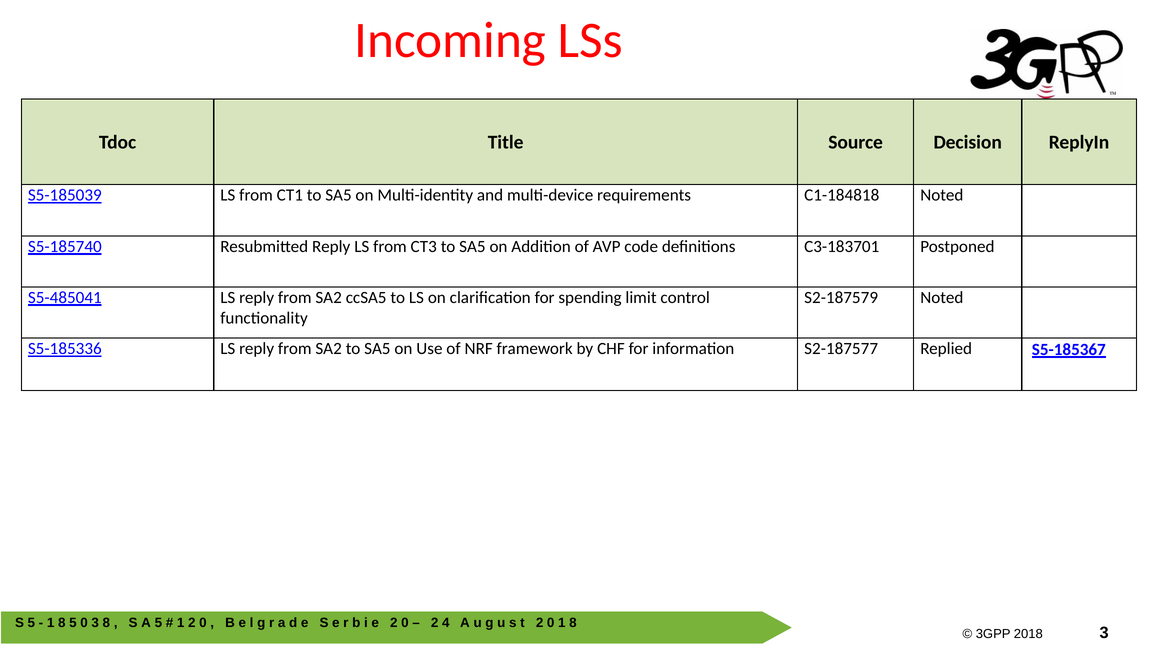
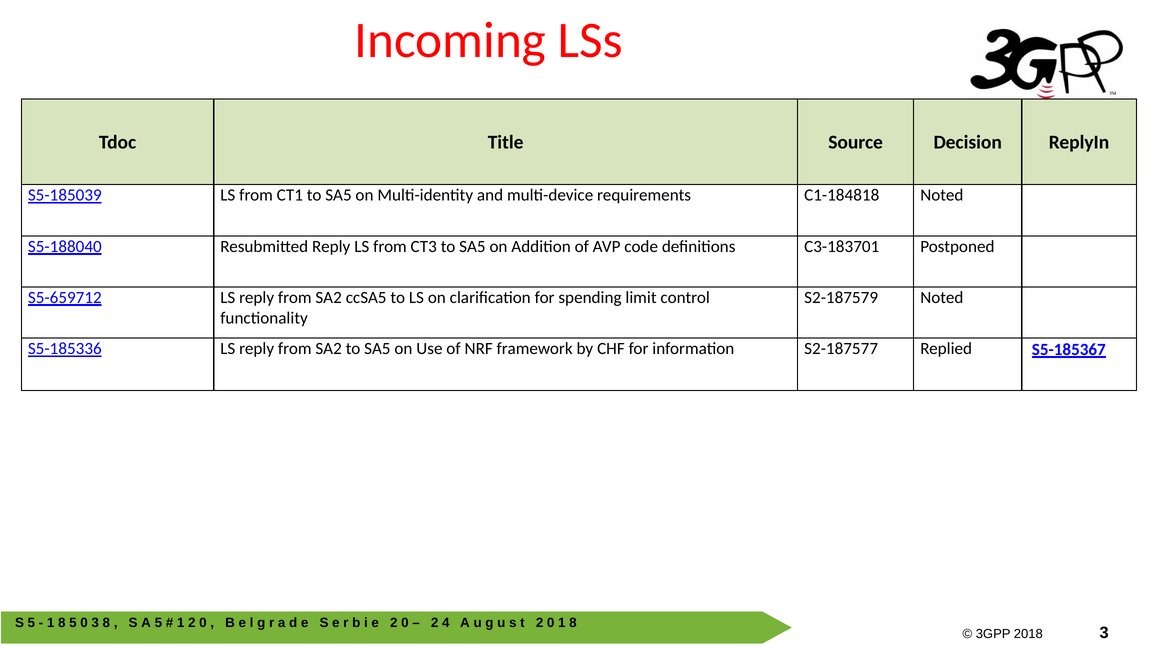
S5-185740: S5-185740 -> S5-188040 (65, 247)
S5-485041: S5-485041 -> S5-659712 (65, 298)
